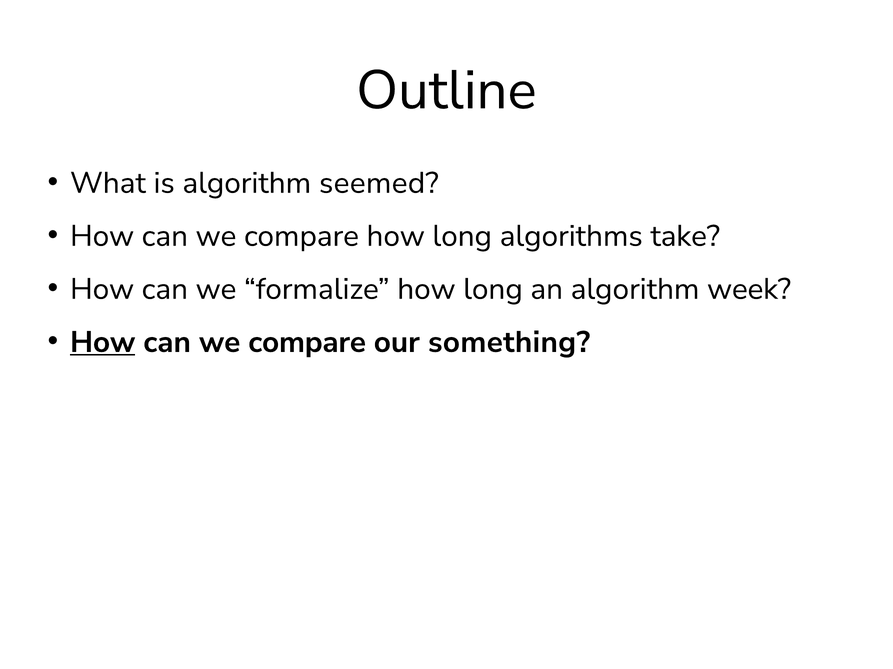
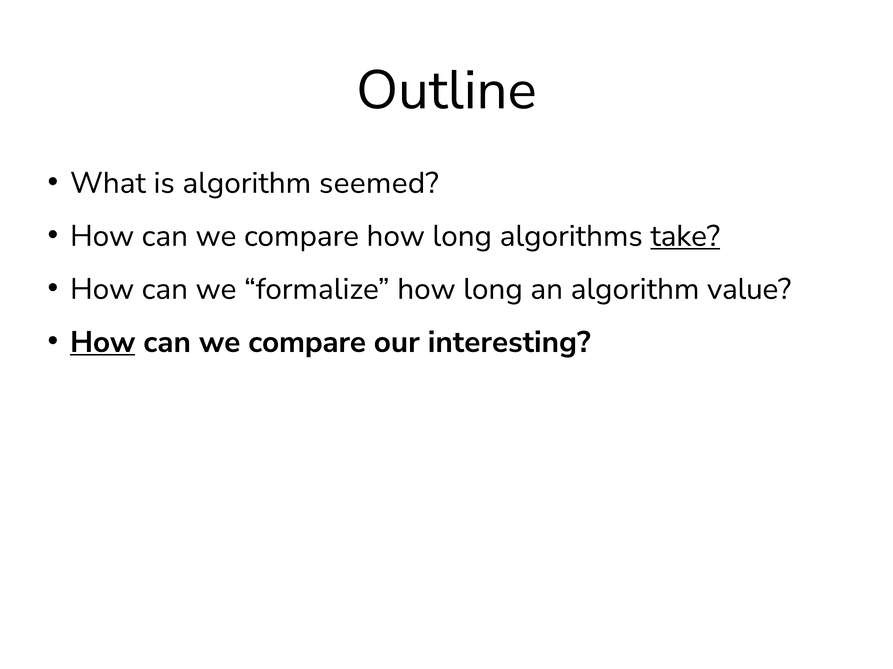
take underline: none -> present (685, 236)
week: week -> value (749, 289)
something: something -> interesting (509, 342)
